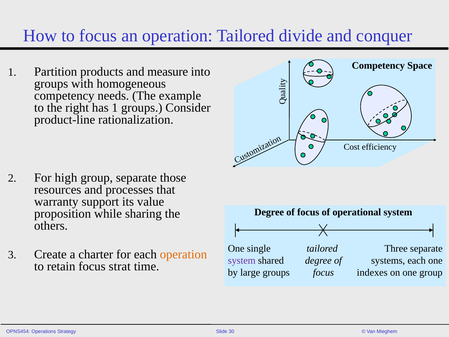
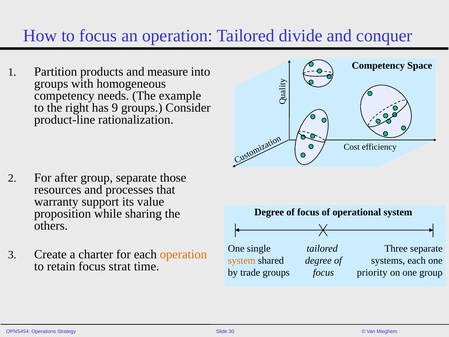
has 1: 1 -> 9 (115, 108)
high: high -> after (66, 177)
system colour: purple -> orange (242, 260)
large: large -> trade (250, 272)
indexes: indexes -> priority (372, 272)
